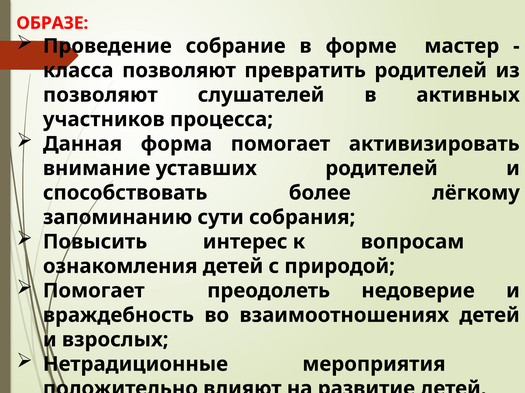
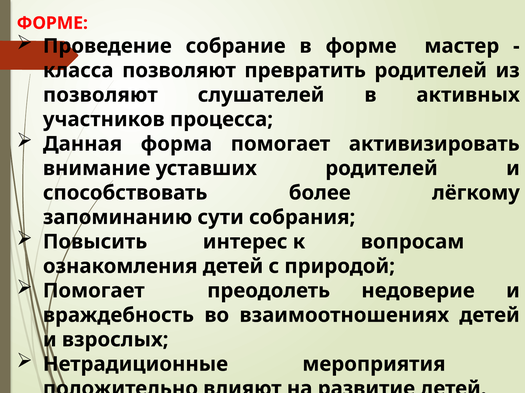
ОБРАЗЕ: ОБРАЗЕ -> ФОРМЕ (52, 23)
